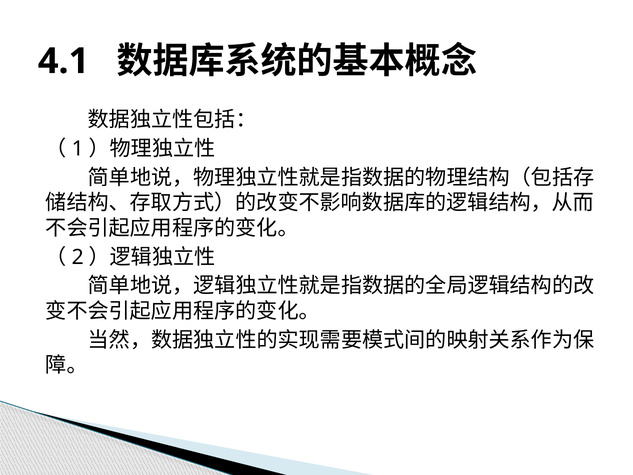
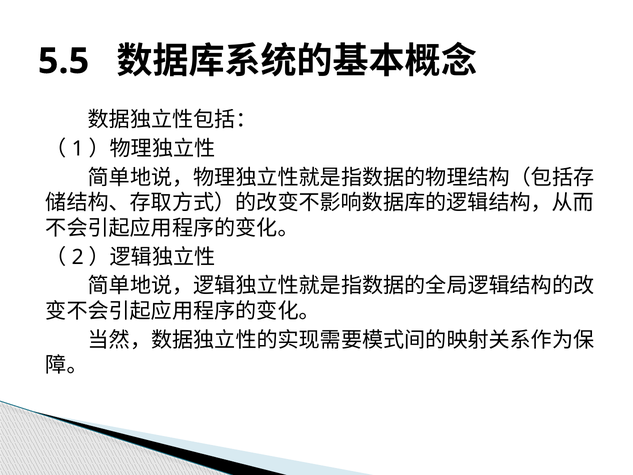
4.1: 4.1 -> 5.5 (64, 61)
